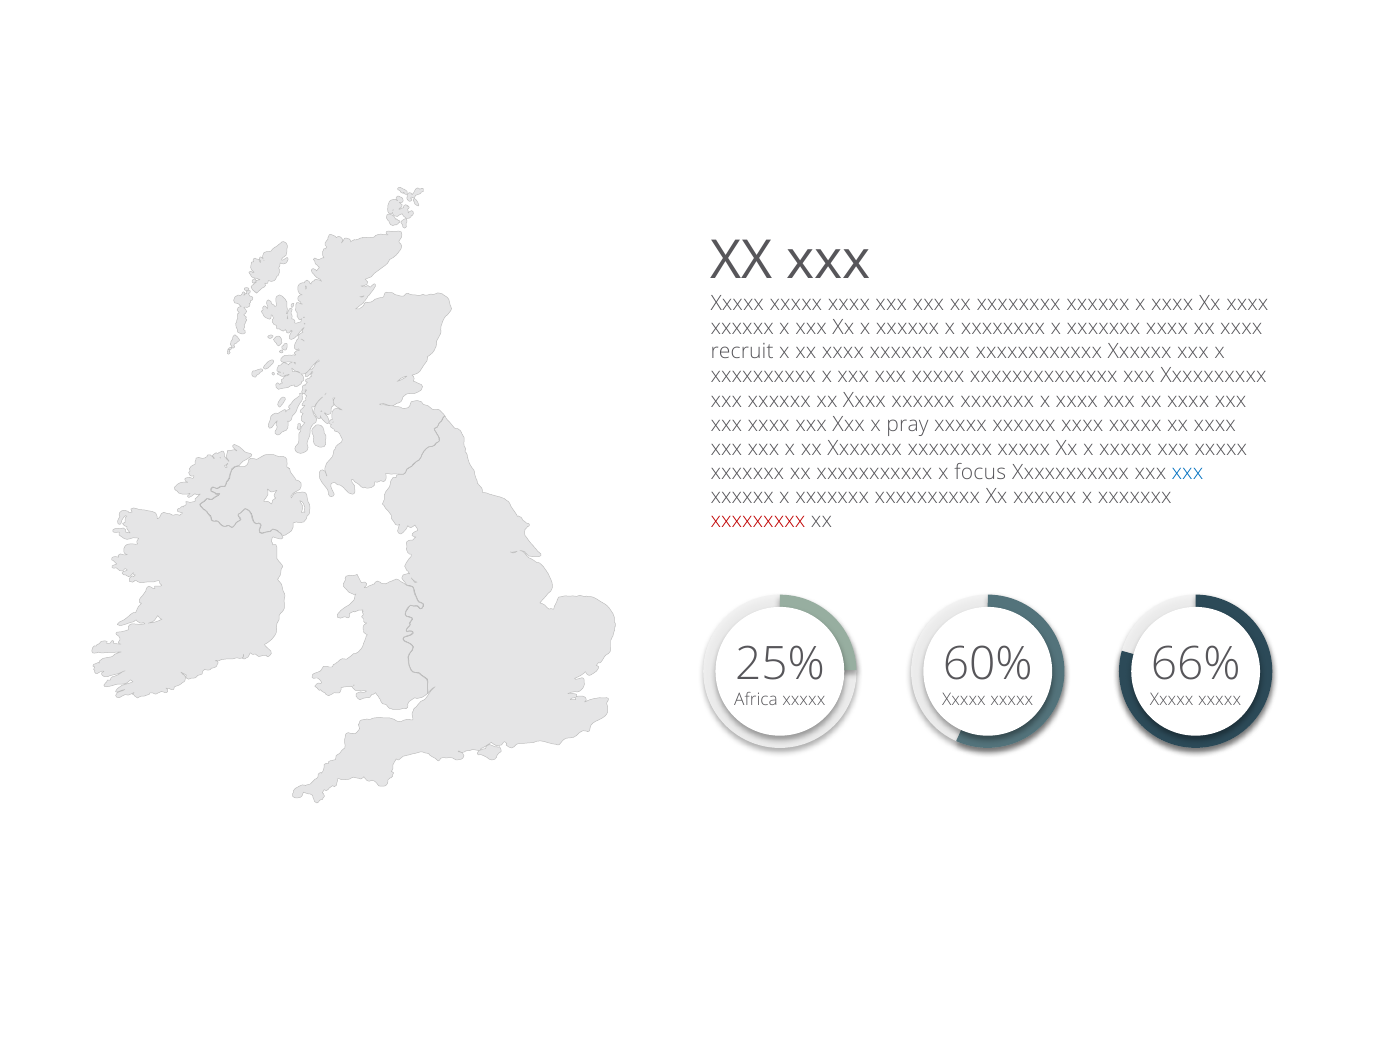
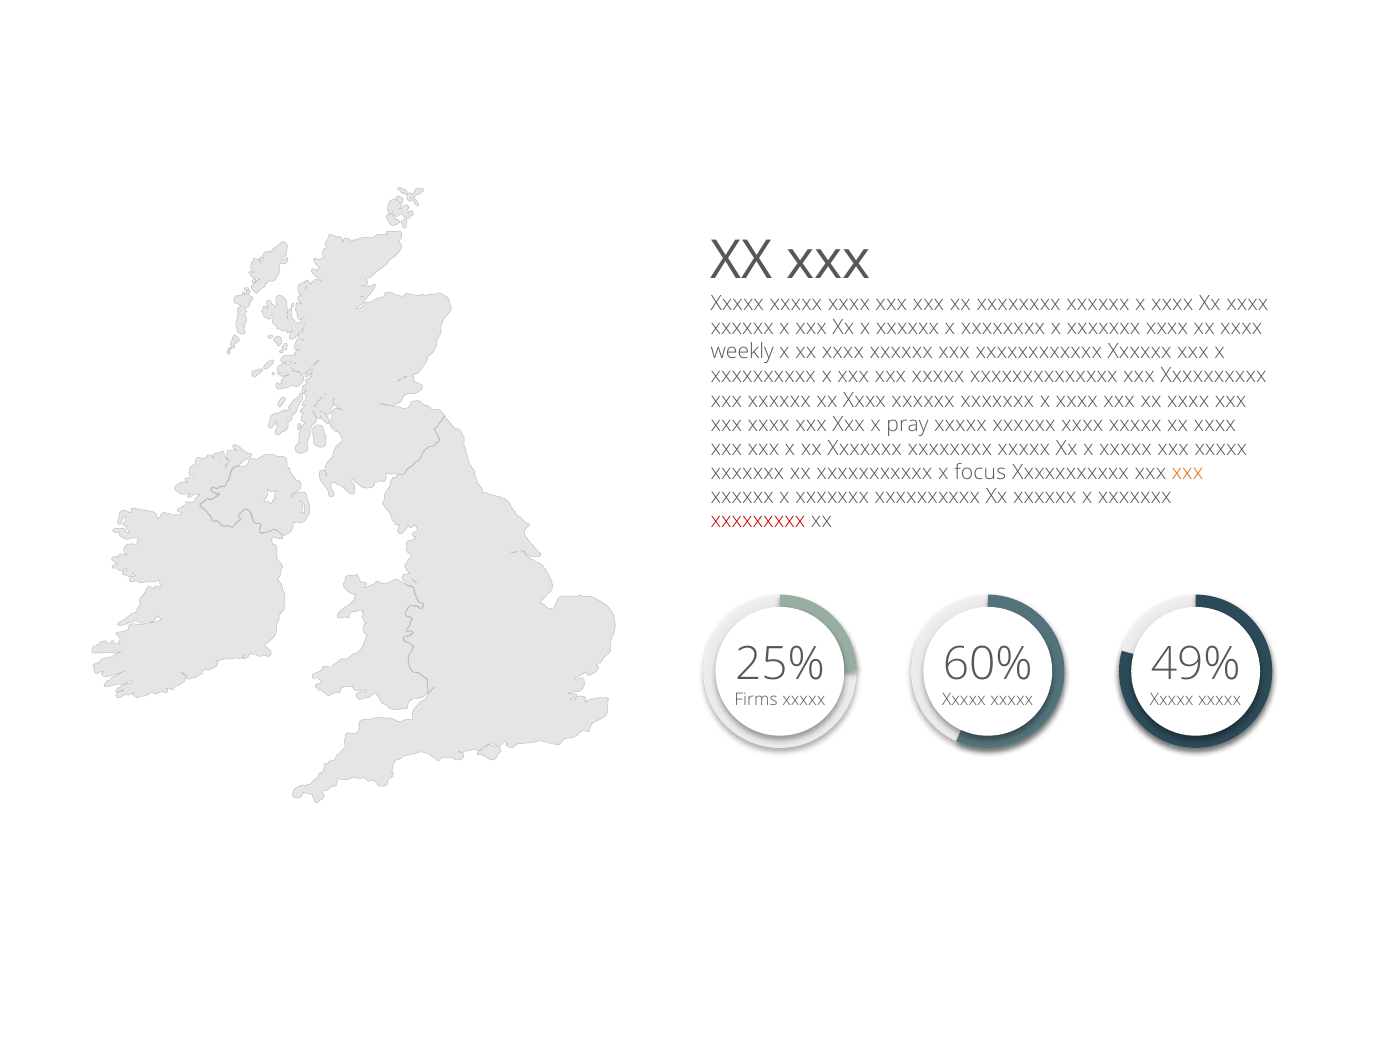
recruit: recruit -> weekly (742, 352)
xxx colour: blue -> orange (1187, 473)
66%: 66% -> 49% (1196, 664)
Africa: Africa -> Firms (756, 700)
